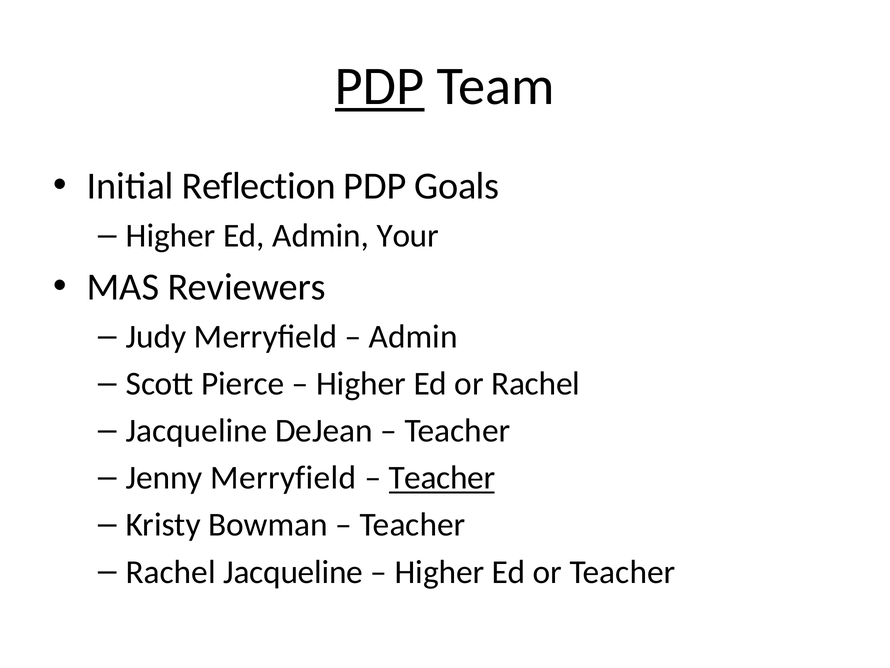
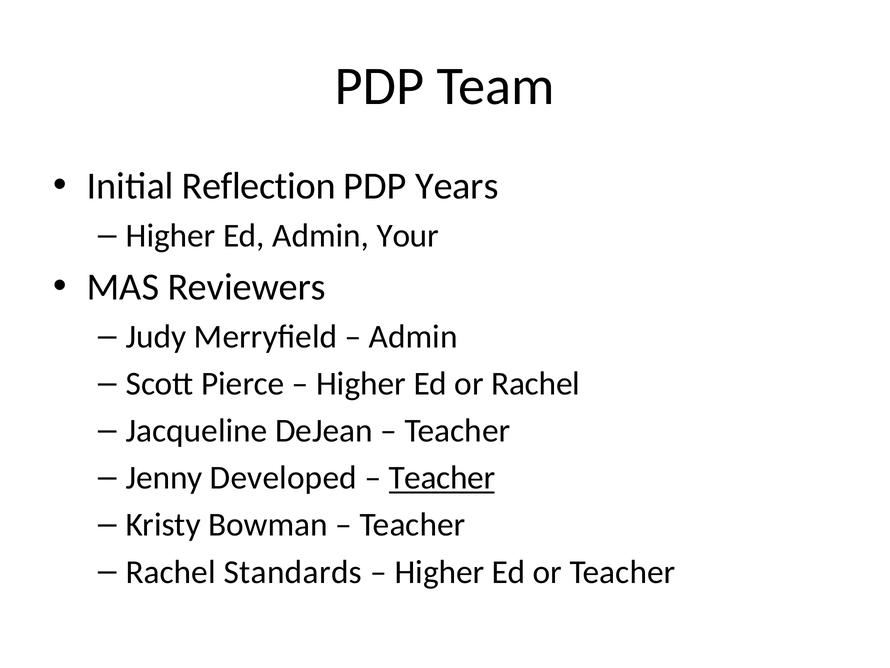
PDP underline: present -> none (380, 86)
Goals: Goals -> Years (457, 186)
Jenny Merryfield: Merryfield -> Developed (283, 478)
Rachel Jacqueline: Jacqueline -> Standards (293, 572)
